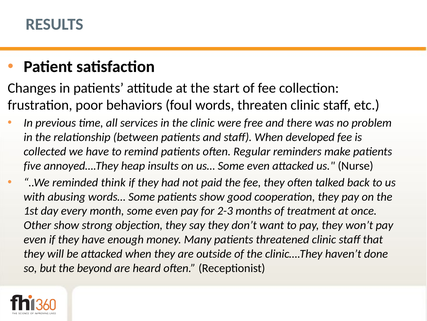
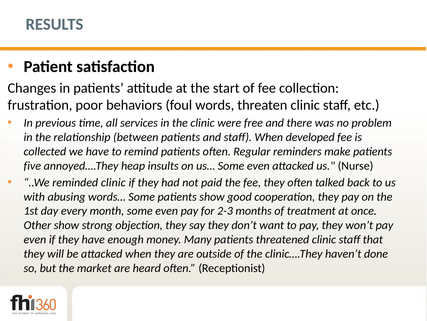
reminded think: think -> clinic (113, 182)
beyond: beyond -> market (94, 268)
